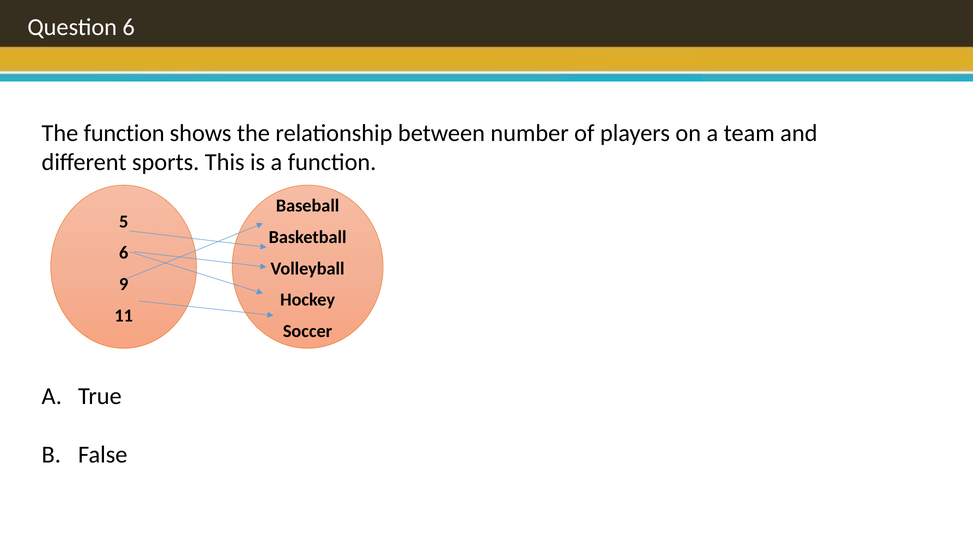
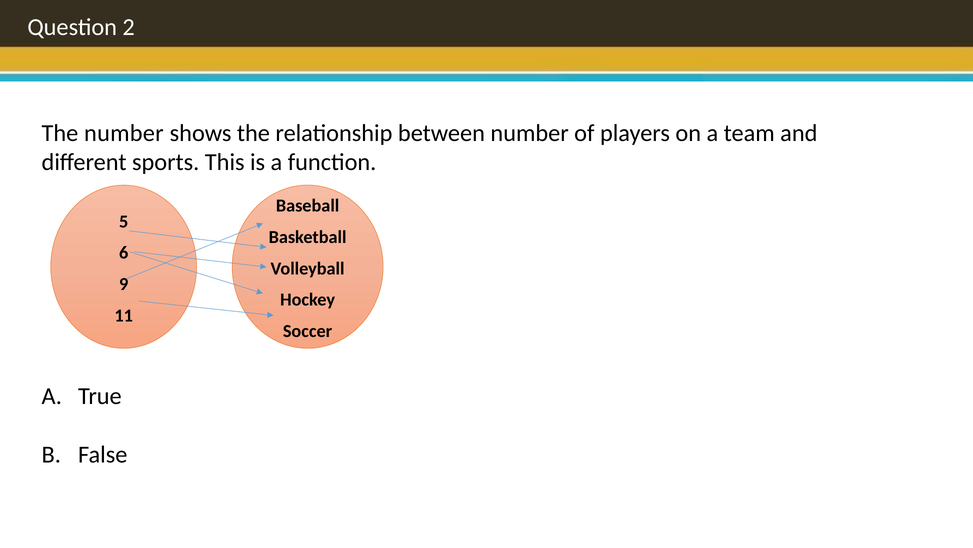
Question 6: 6 -> 2 (129, 27)
The function: function -> number (124, 133)
